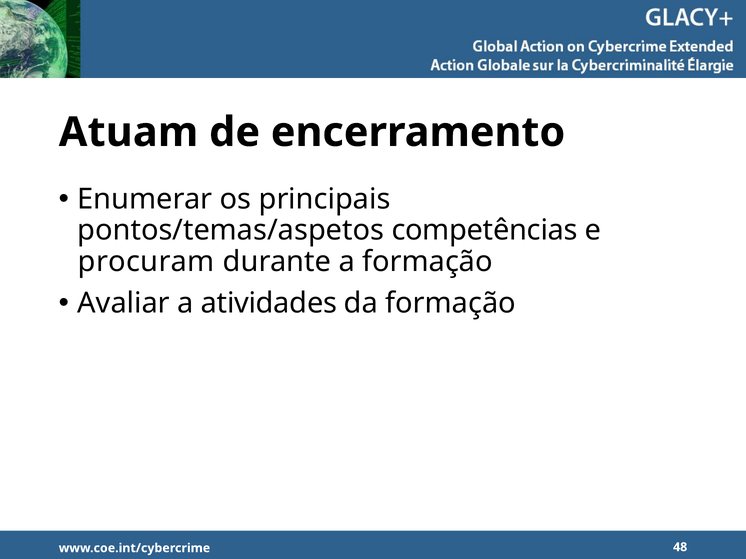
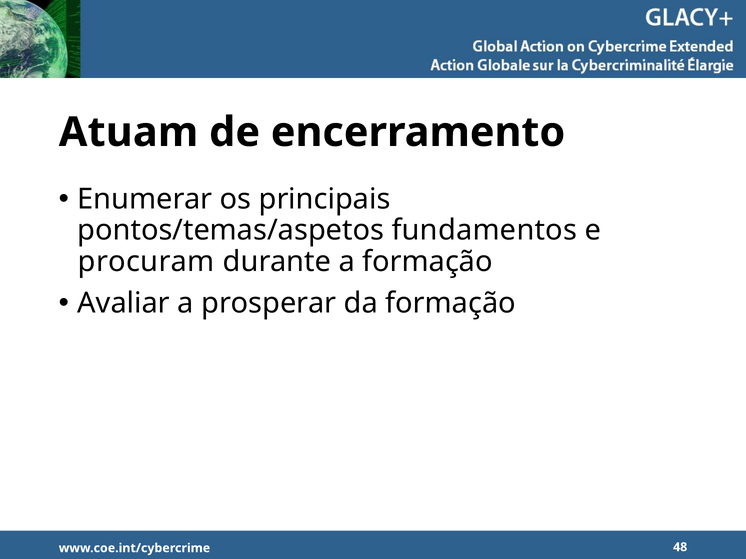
competências: competências -> fundamentos (484, 231)
atividades: atividades -> prosperar (269, 303)
